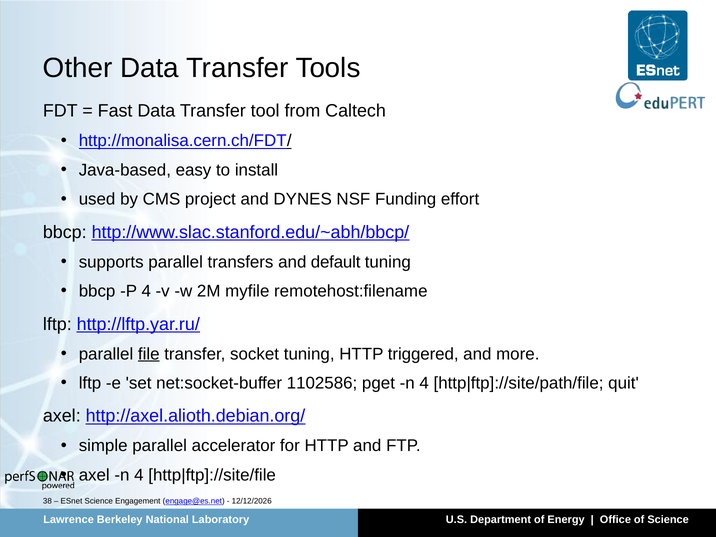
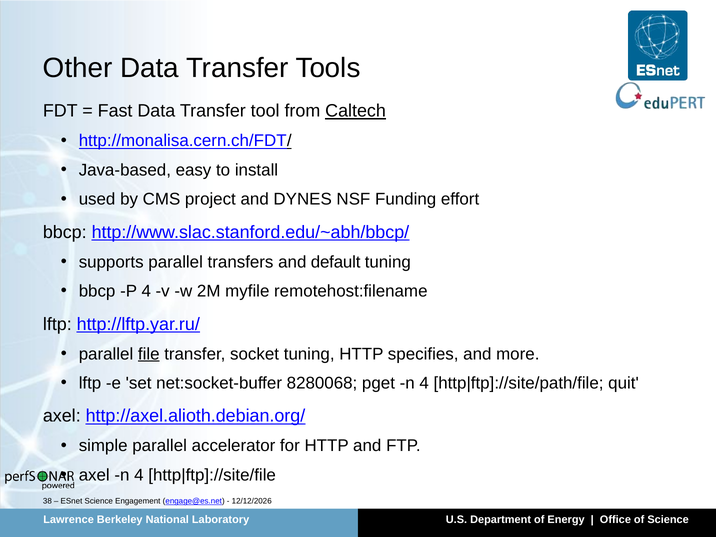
Caltech underline: none -> present (356, 111)
triggered: triggered -> specifies (423, 354)
1102586: 1102586 -> 8280068 (322, 383)
